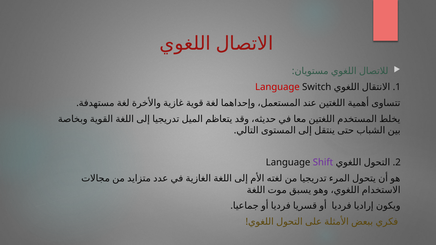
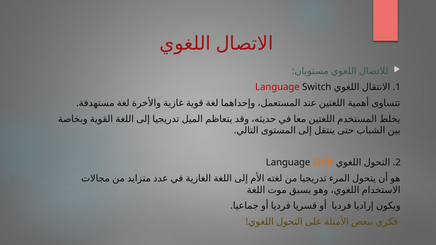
Shift colour: purple -> orange (323, 163)
